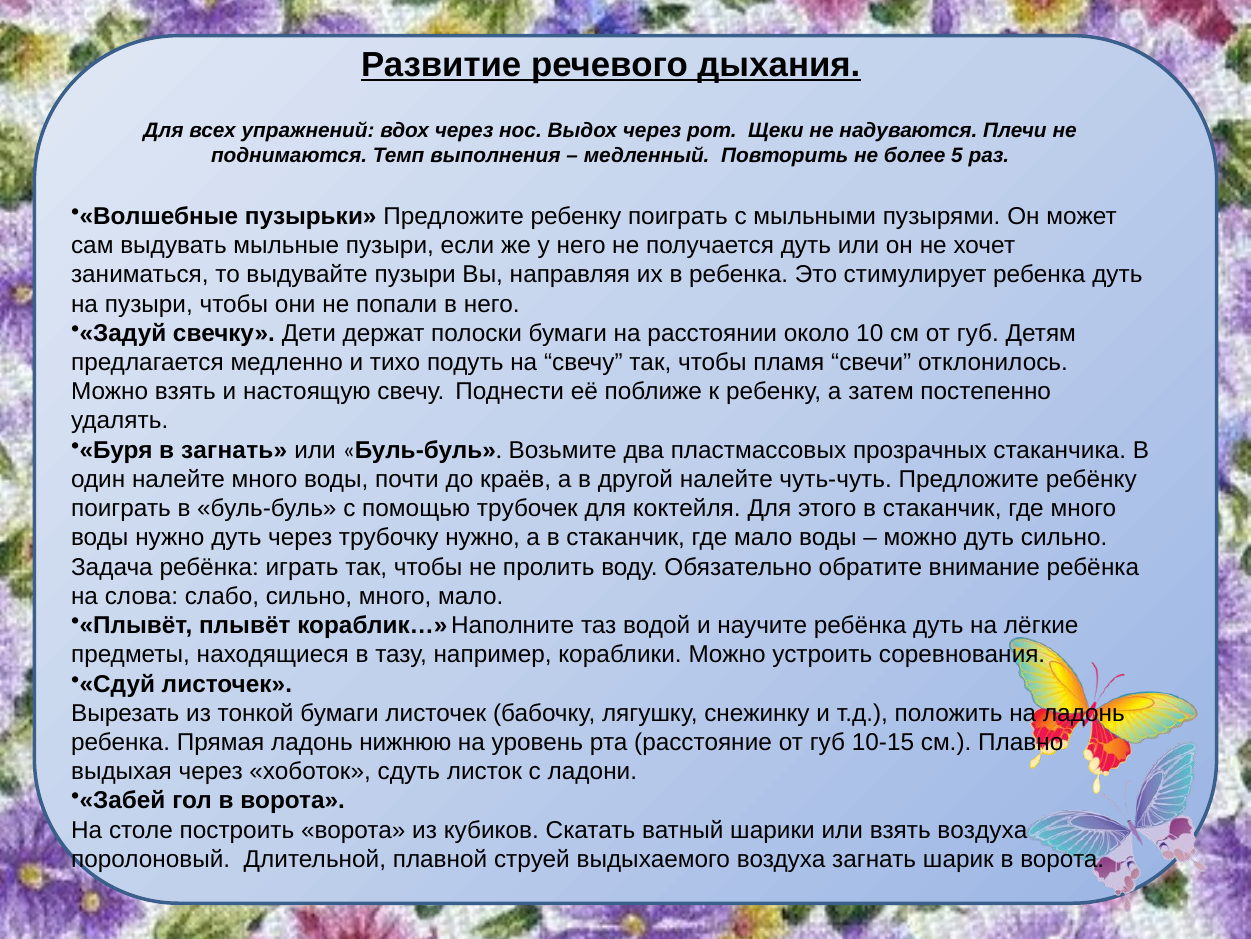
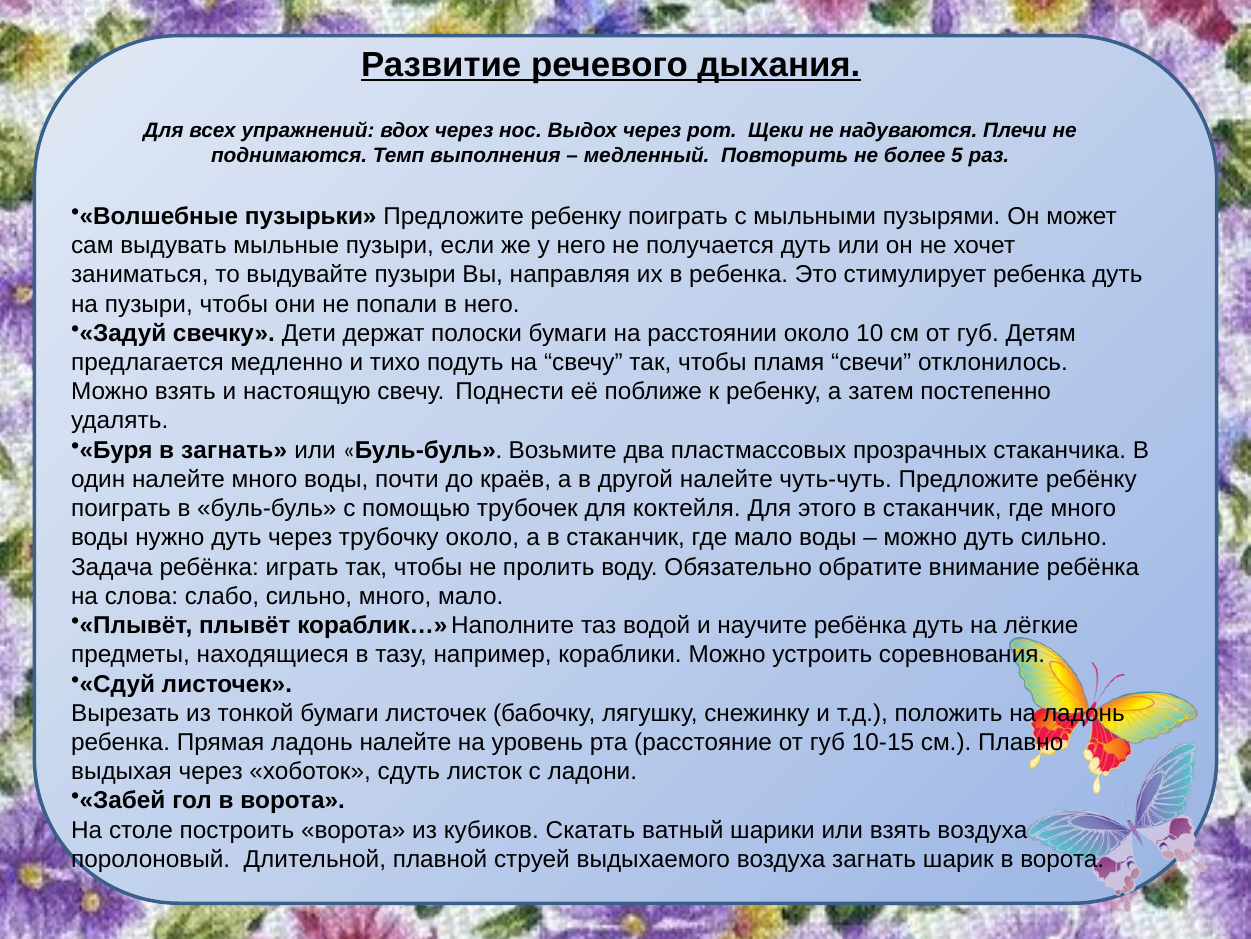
трубочку нужно: нужно -> около (482, 537)
ладонь нижнюю: нижнюю -> налейте (405, 742)
